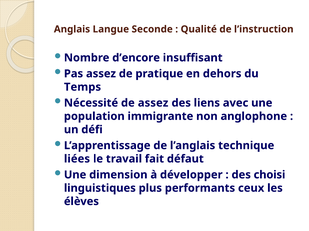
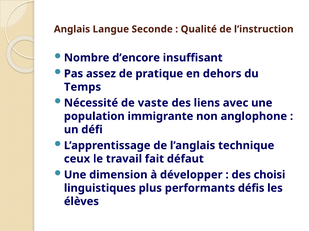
de assez: assez -> vaste (153, 103)
liées: liées -> ceux (77, 159)
ceux: ceux -> défis (251, 189)
